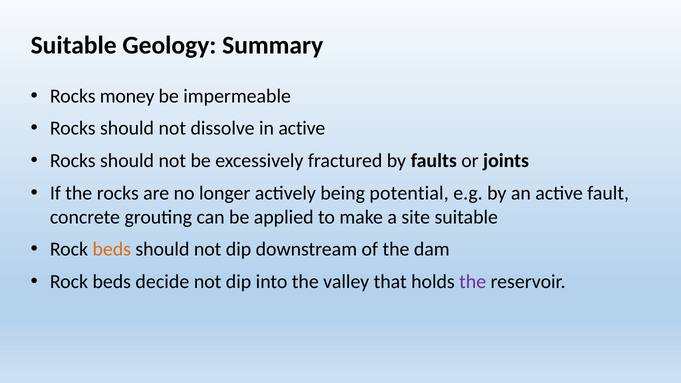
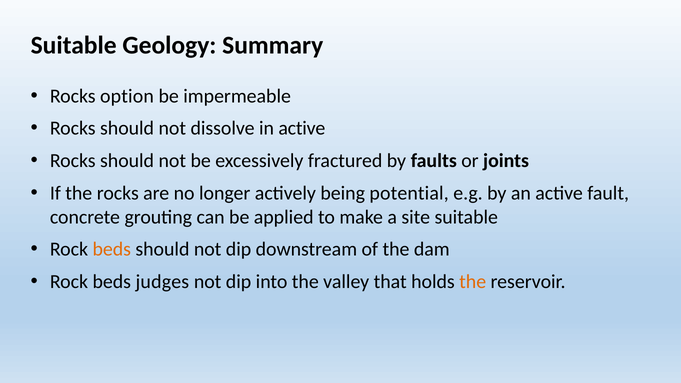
money: money -> option (127, 96)
decide: decide -> judges (162, 282)
the colour: purple -> orange (473, 282)
